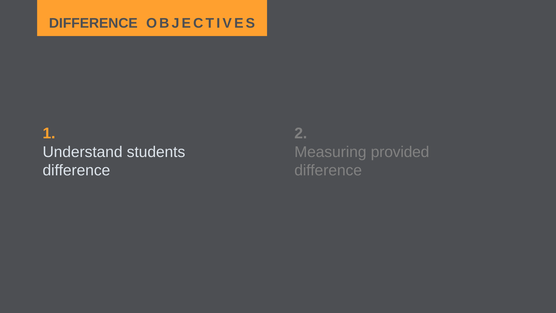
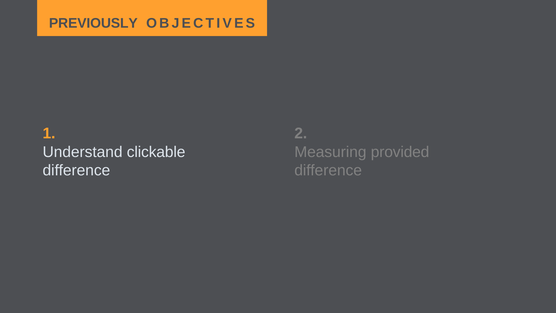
DIFFERENCE: DIFFERENCE -> PREVIOUSLY (93, 23)
students: students -> clickable (156, 152)
